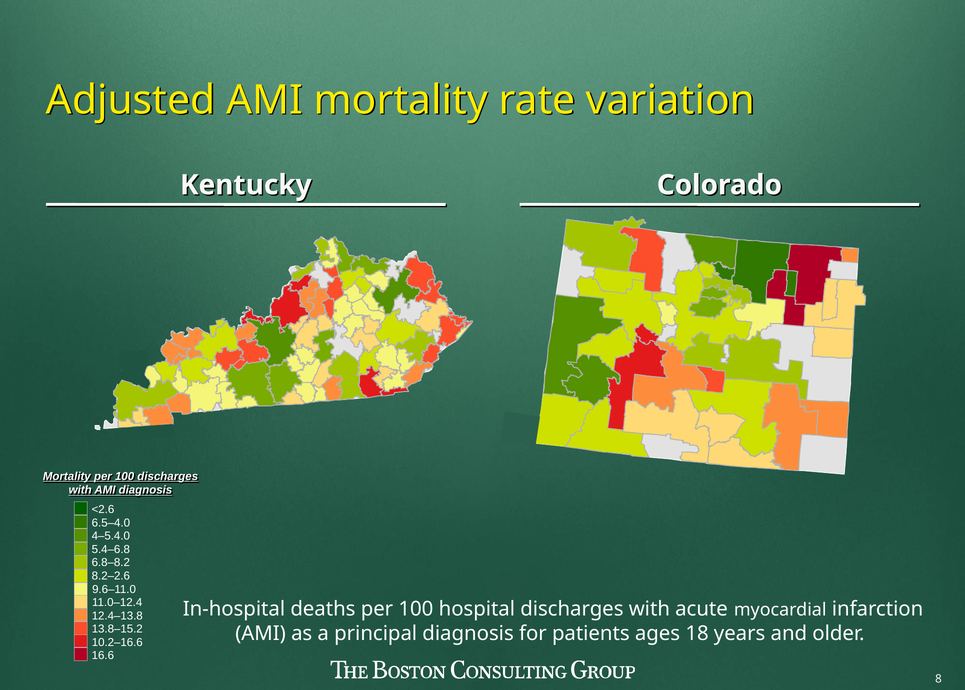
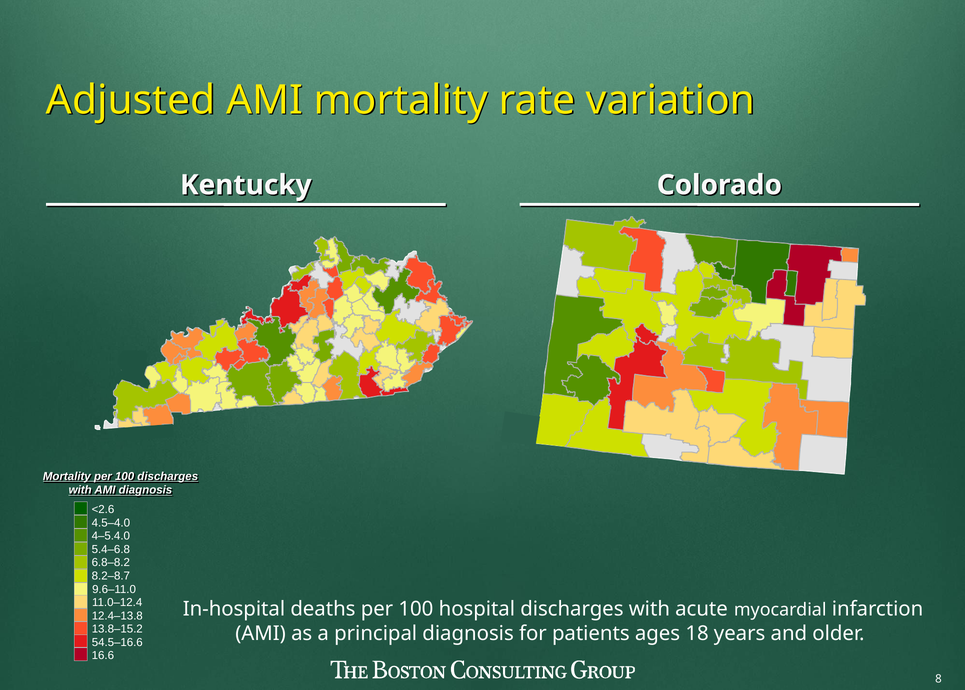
6.5–4.0: 6.5–4.0 -> 4.5–4.0 (111, 522)
8.2–2.6: 8.2–2.6 -> 8.2–8.7 (111, 575)
10.2–16.6: 10.2–16.6 -> 54.5–16.6 (117, 642)
